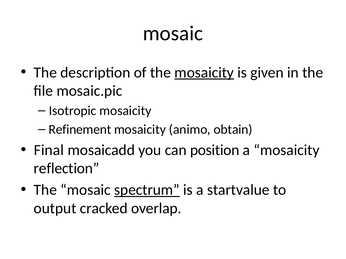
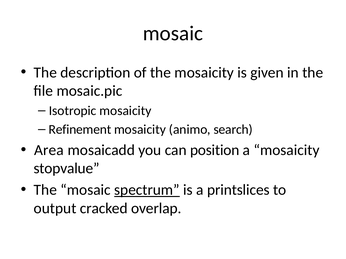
mosaicity underline: present -> none (204, 73)
obtain: obtain -> search (233, 130)
Final: Final -> Area (49, 150)
reflection: reflection -> stopvalue (67, 169)
startvalue: startvalue -> printslices (238, 190)
